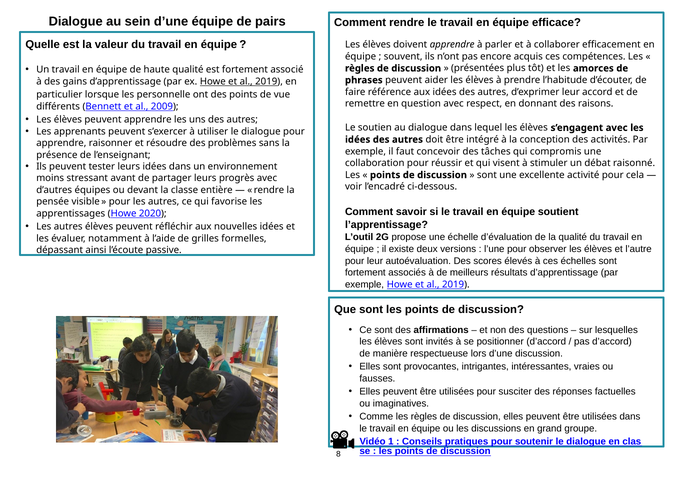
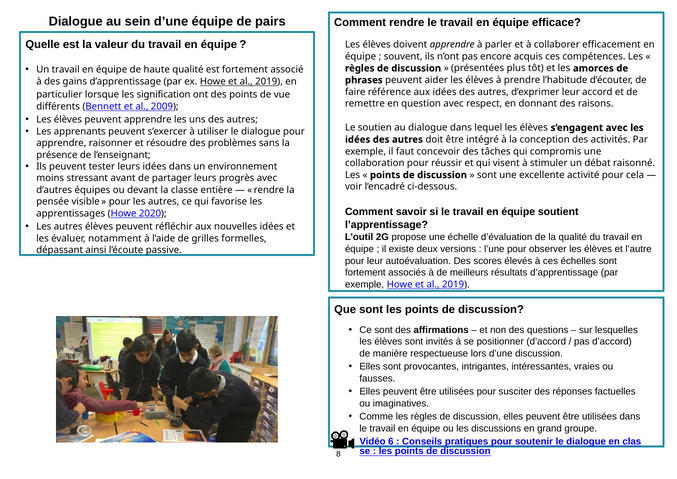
personnelle: personnelle -> signification (164, 95)
1: 1 -> 6 (391, 441)
